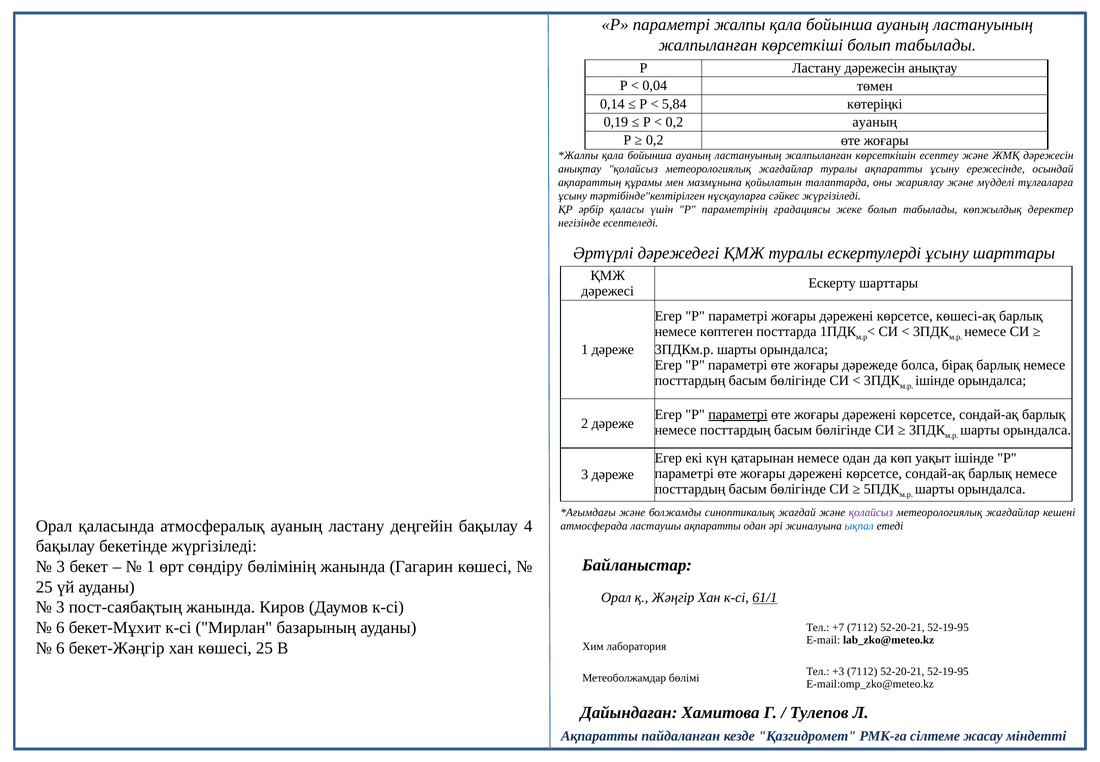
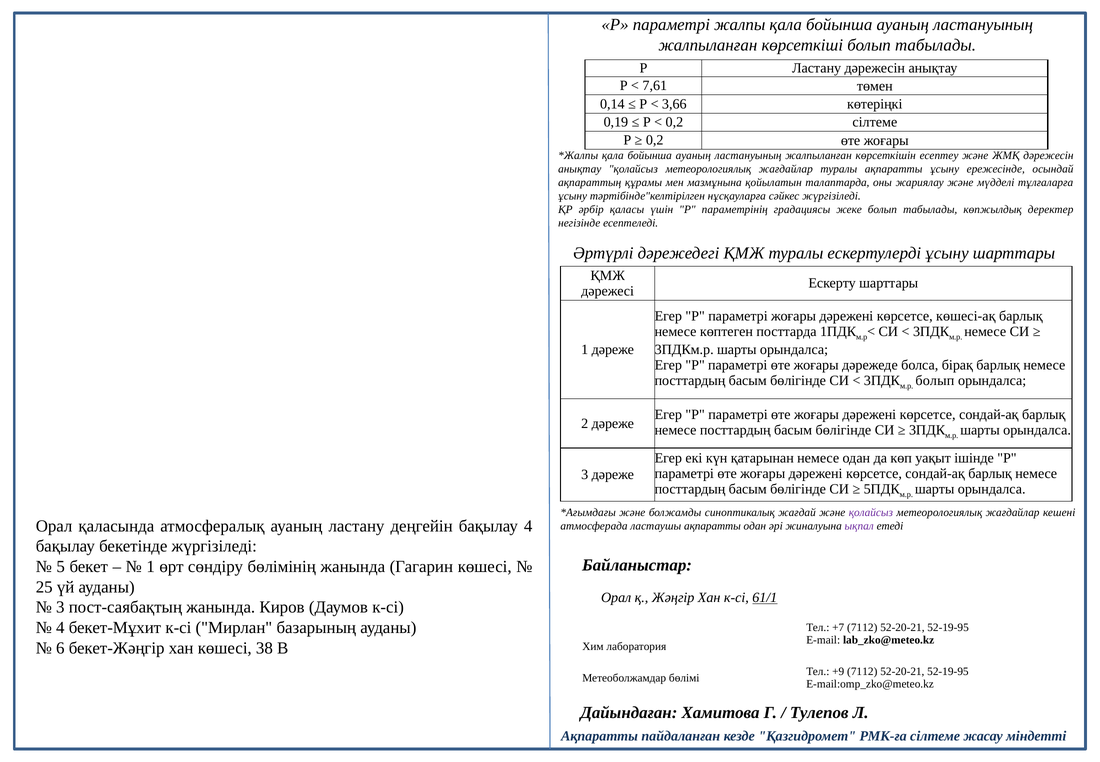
0,04: 0,04 -> 7,61 (655, 86)
5,84: 5,84 -> 3,66 (674, 104)
0,2 ауаның: ауаның -> сілтеме (875, 122)
ішінде: ішінде -> болып (935, 380)
параметрі underline: present -> none (738, 414)
ықпал colour: blue -> purple (859, 526)
3: 3 -> 5 (61, 566)
6: 6 -> 4 (60, 627)
көшесі 25: 25 -> 38 (264, 648)
+3: +3 -> +9 (838, 671)
